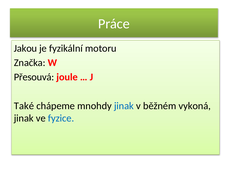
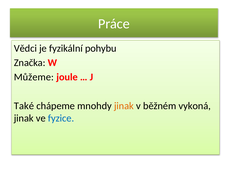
Jakou: Jakou -> Vědci (25, 48)
motoru: motoru -> pohybu (101, 48)
Přesouvá: Přesouvá -> Můžeme (34, 77)
jinak colour: blue -> orange (124, 106)
